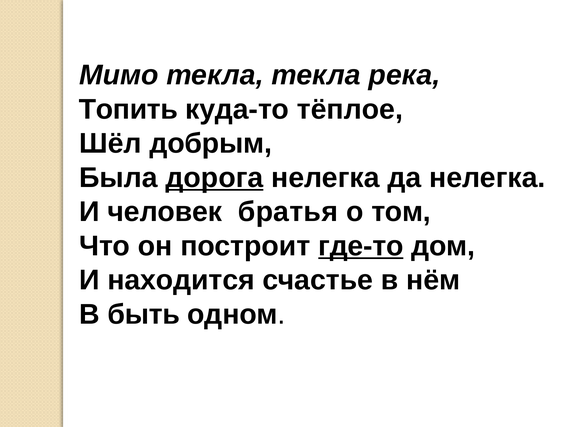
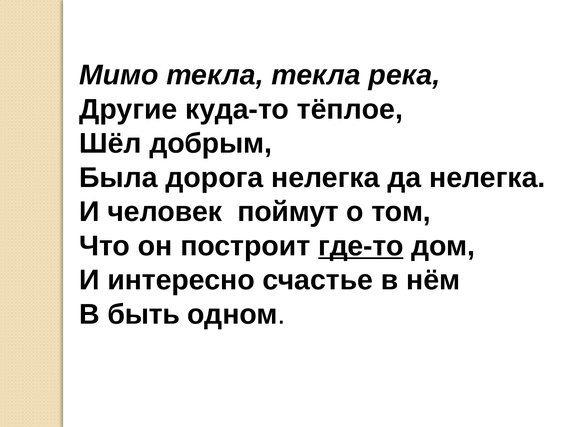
Топить: Топить -> Другие (128, 109)
дорога underline: present -> none (214, 178)
братья: братья -> поймут (288, 212)
находится: находится -> интересно (181, 280)
